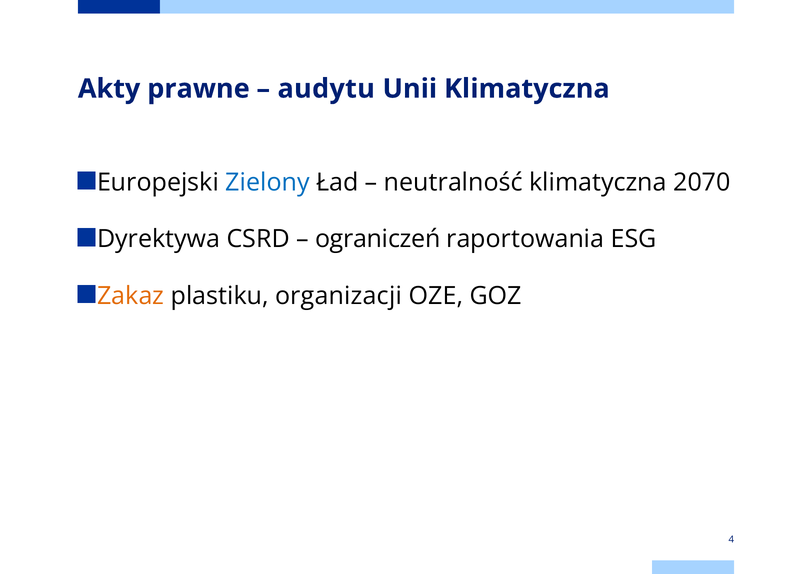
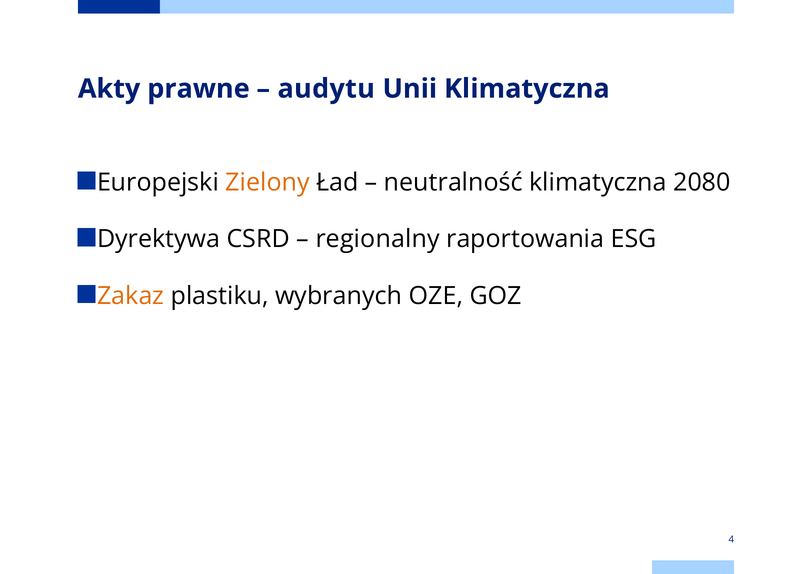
Zielony colour: blue -> orange (267, 182)
2070: 2070 -> 2080 (702, 182)
ograniczeń: ograniczeń -> regionalny (378, 239)
organizacji: organizacji -> wybranych (339, 296)
